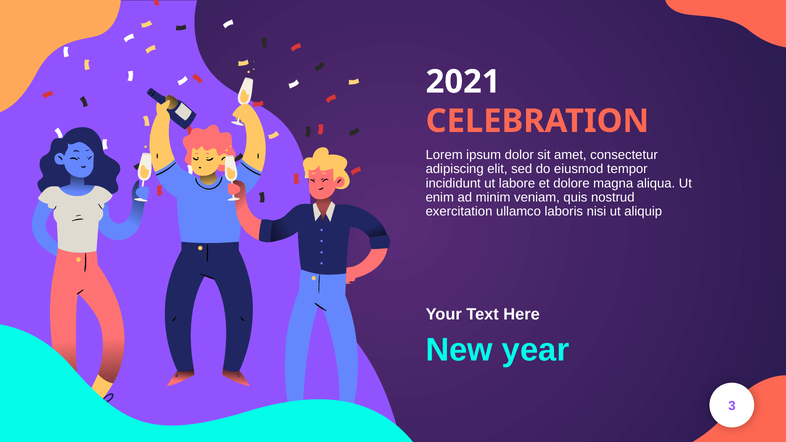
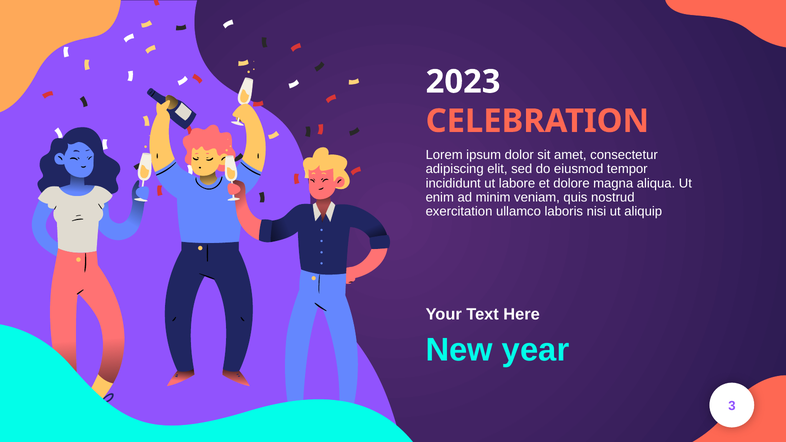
2021: 2021 -> 2023 (463, 82)
